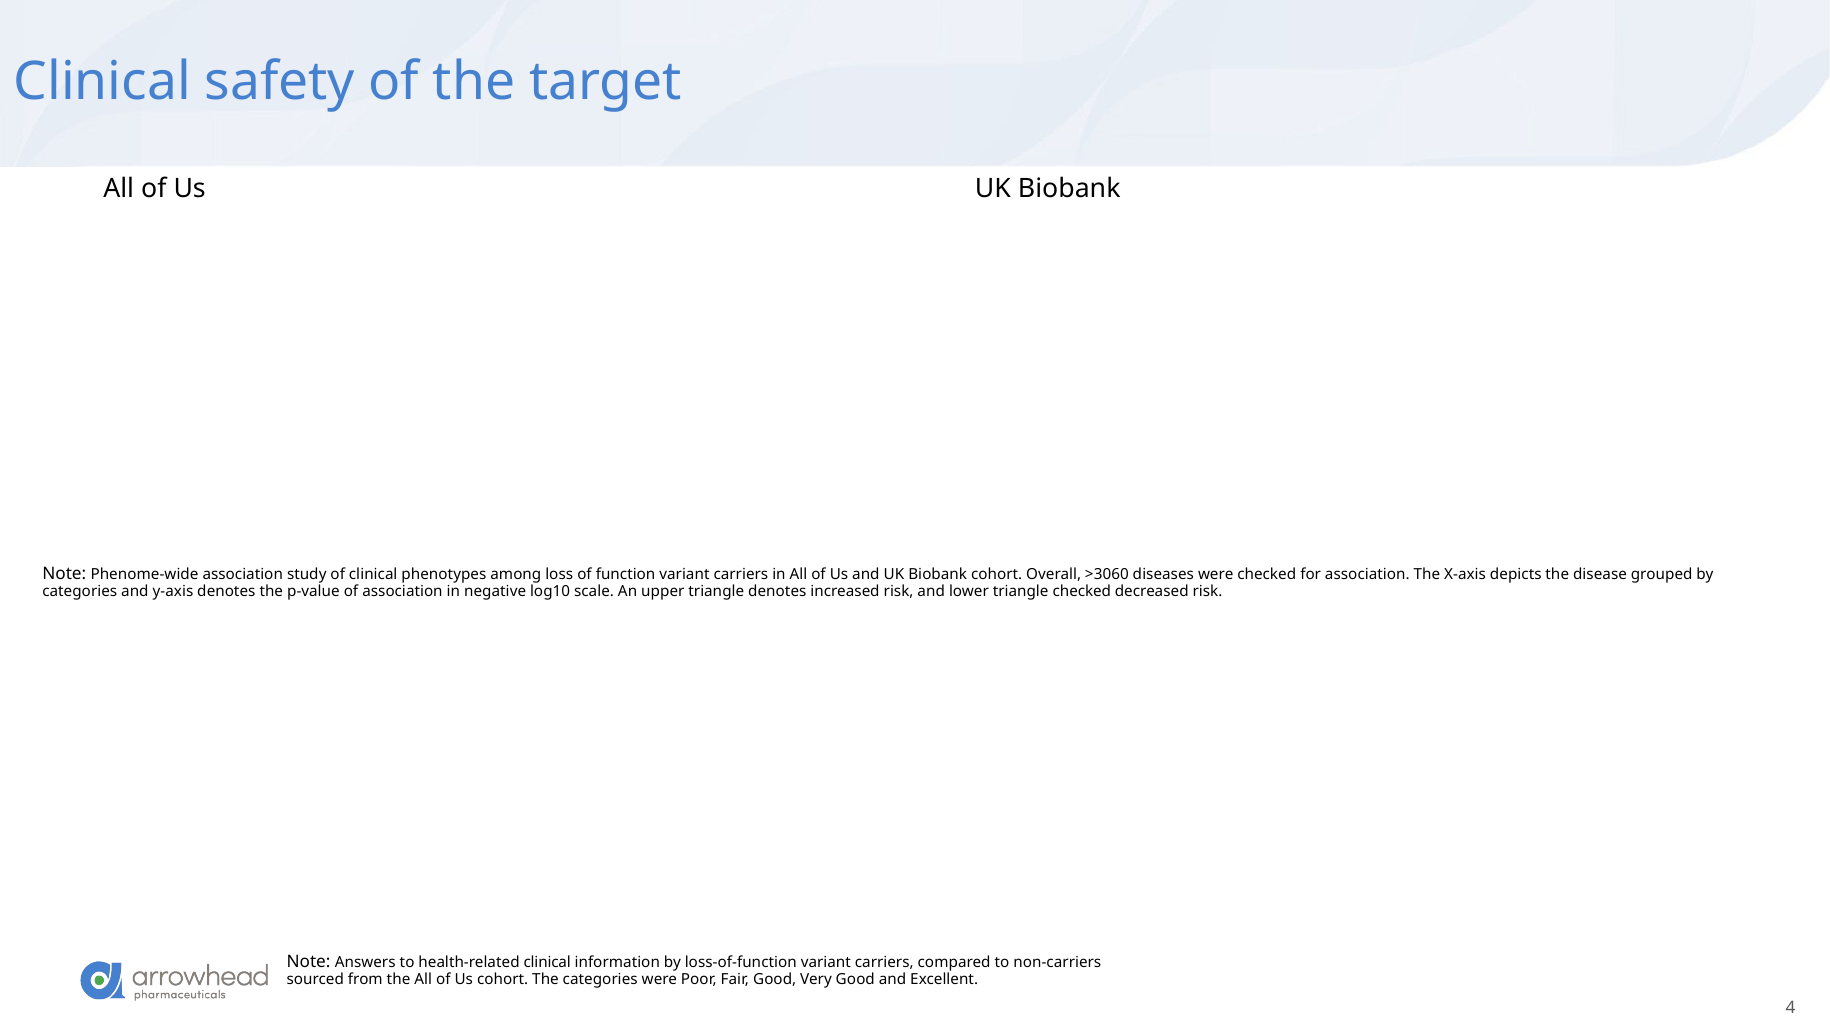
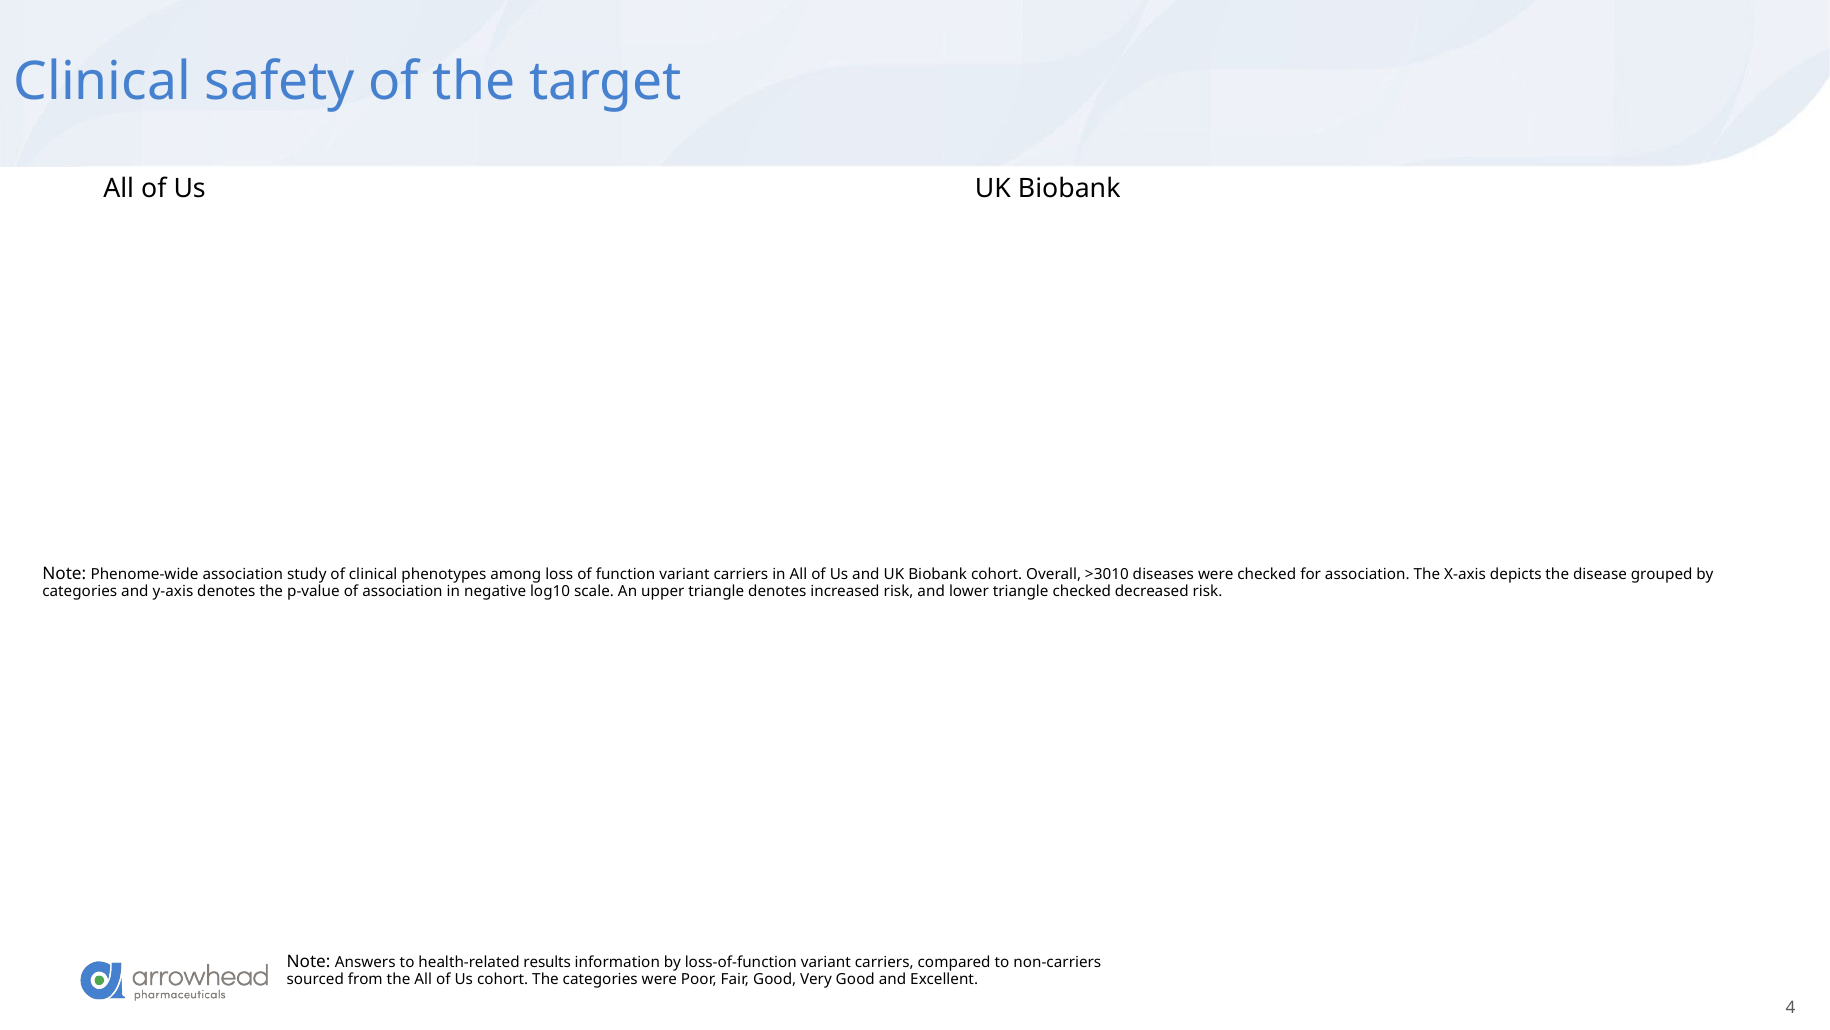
>3060: >3060 -> >3010 (1107, 574)
health-related clinical: clinical -> results (547, 962)
